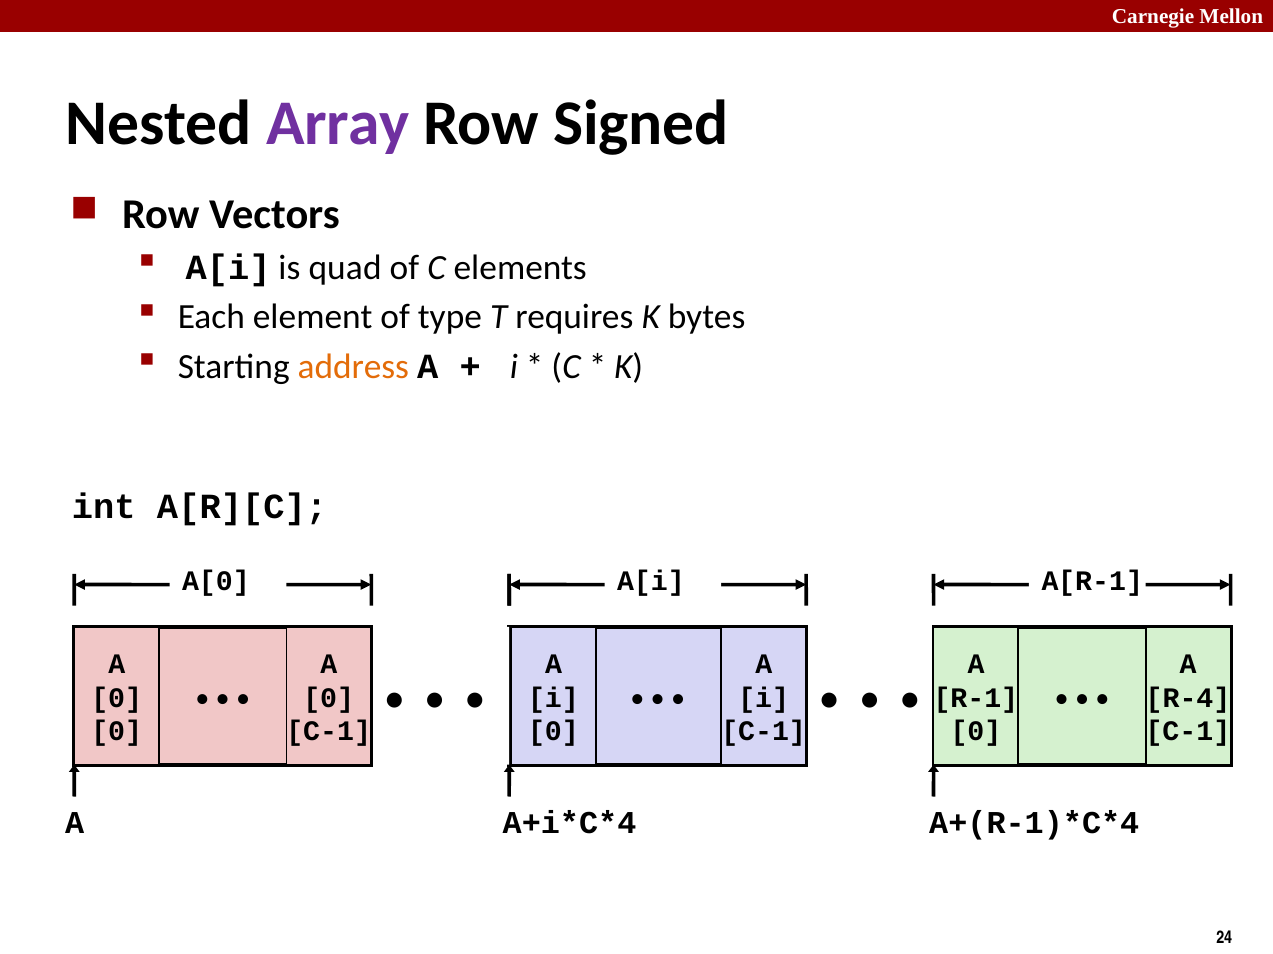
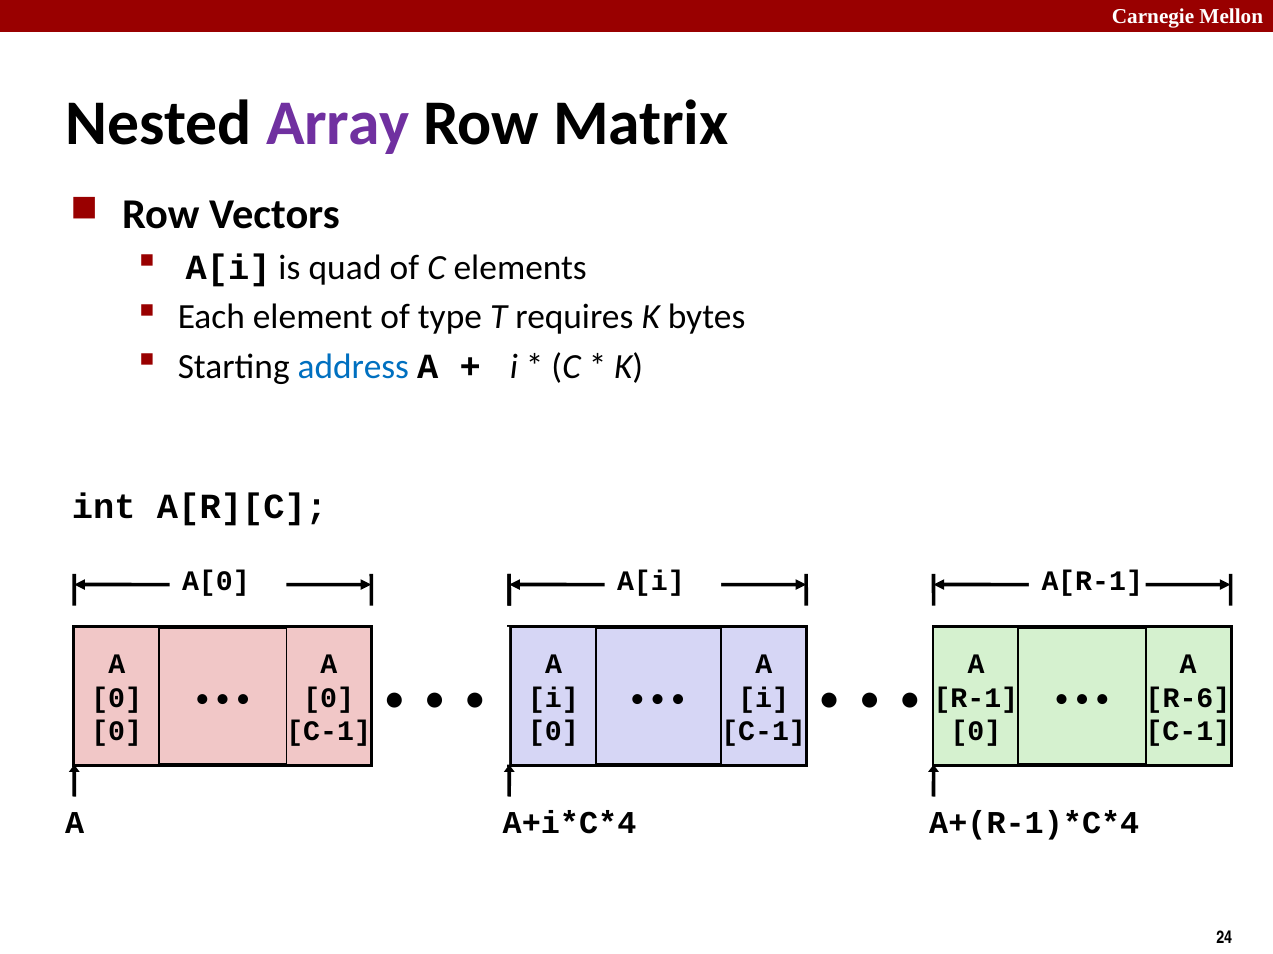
Signed: Signed -> Matrix (641, 124)
address colour: orange -> blue (353, 367)
R-4: R-4 -> R-6 (1188, 698)
